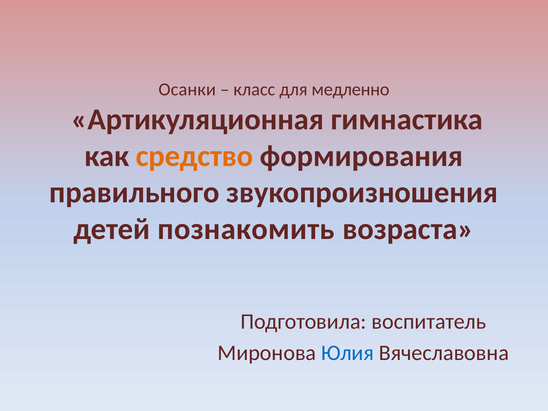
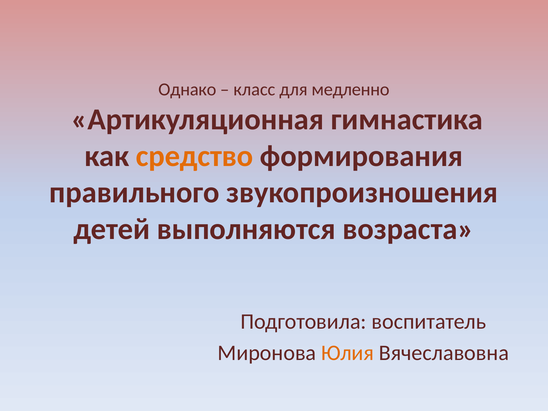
Осанки: Осанки -> Однако (187, 89)
познакомить: познакомить -> выполняются (246, 229)
Юлия colour: blue -> orange (348, 353)
